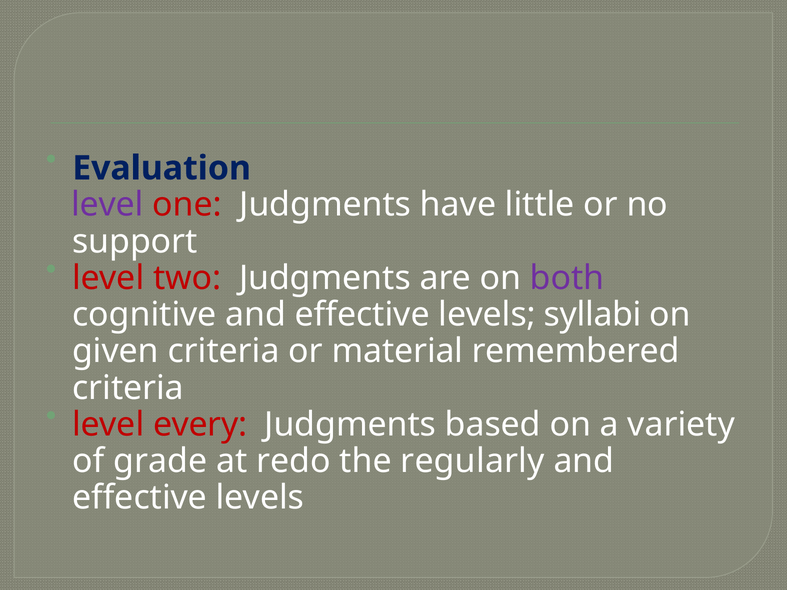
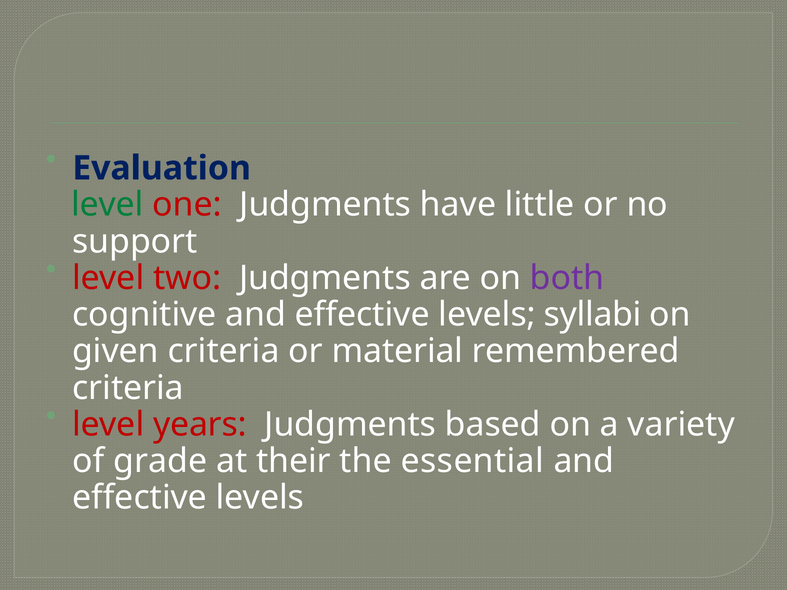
level colour: purple -> green (108, 205)
every: every -> years (200, 425)
redo: redo -> their (294, 461)
regularly: regularly -> essential (472, 461)
